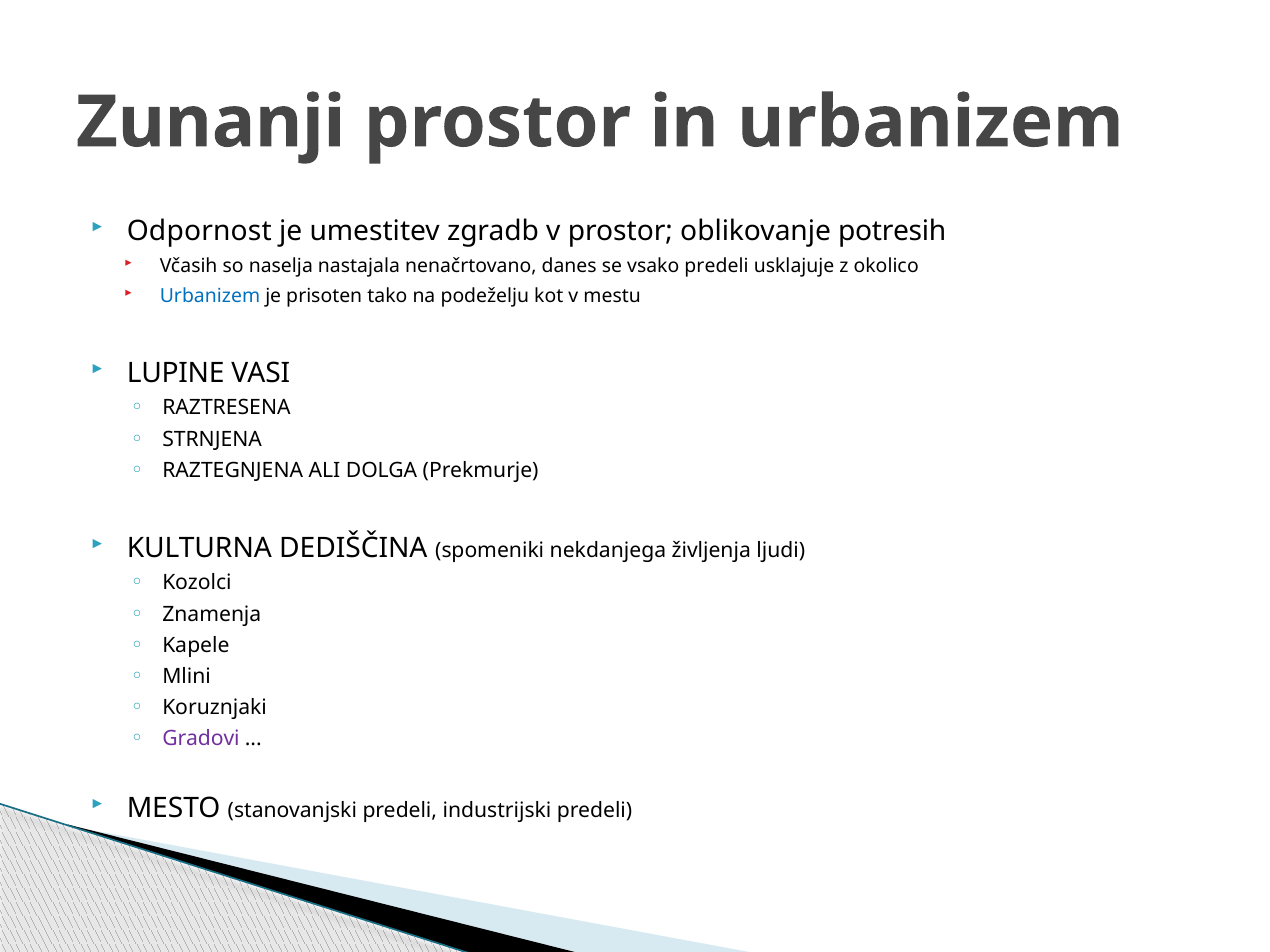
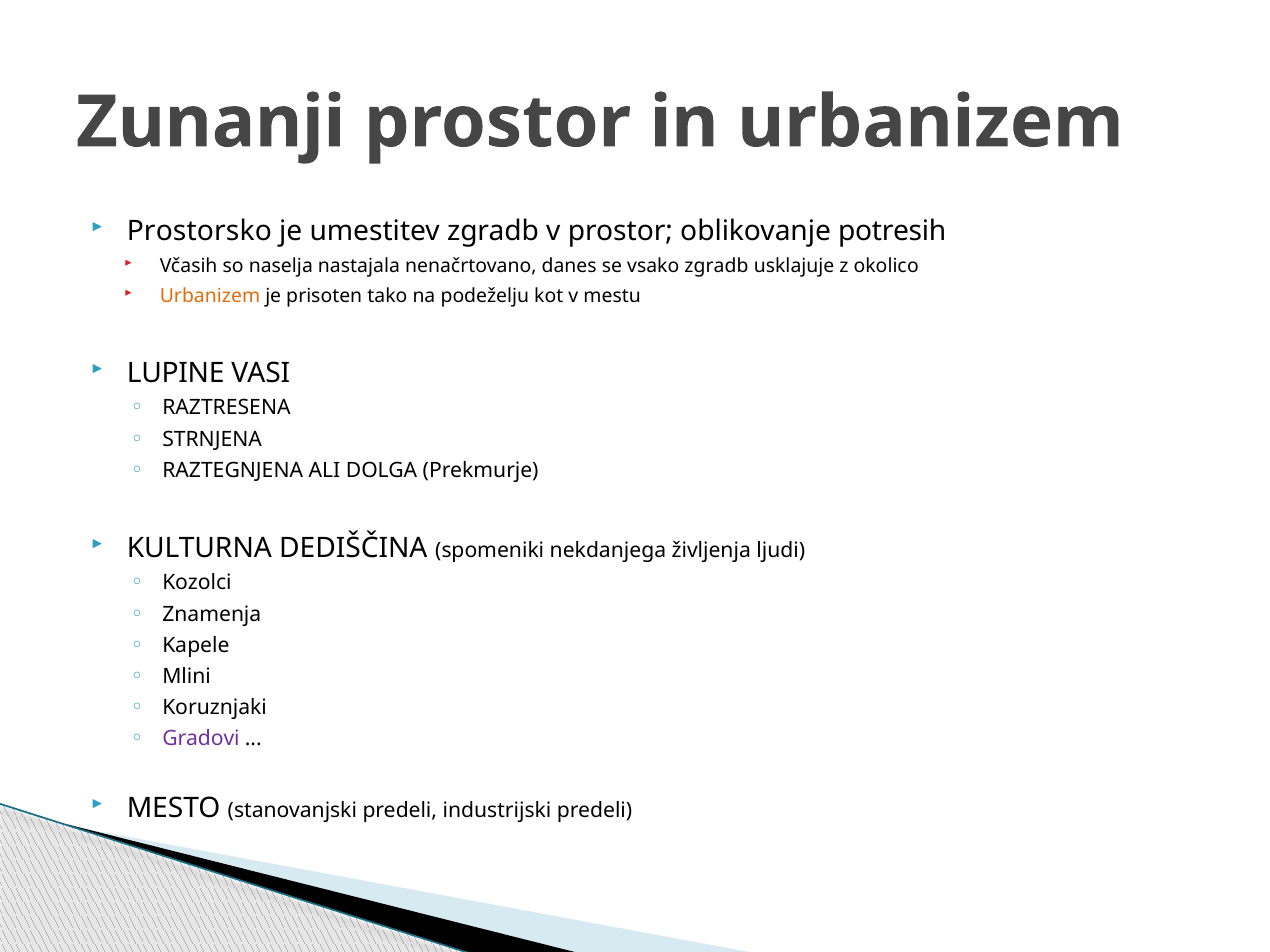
Odpornost: Odpornost -> Prostorsko (199, 231)
vsako predeli: predeli -> zgradb (717, 266)
Urbanizem colour: blue -> orange (210, 296)
